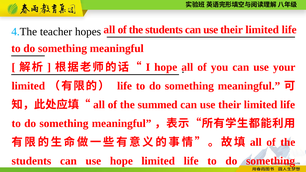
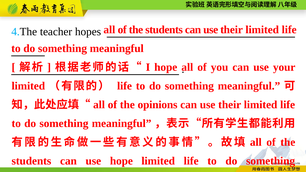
summed: summed -> opinions (158, 105)
